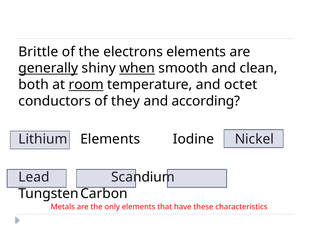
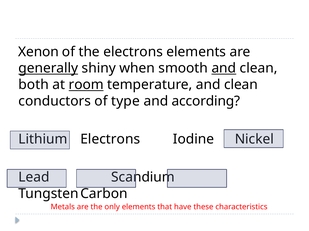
Brittle: Brittle -> Xenon (39, 52)
when underline: present -> none (137, 68)
and underline: none -> present (224, 68)
temperature and octet: octet -> clean (241, 85)
they: they -> type (125, 101)
Elements: Elements -> Electrons (110, 140)
